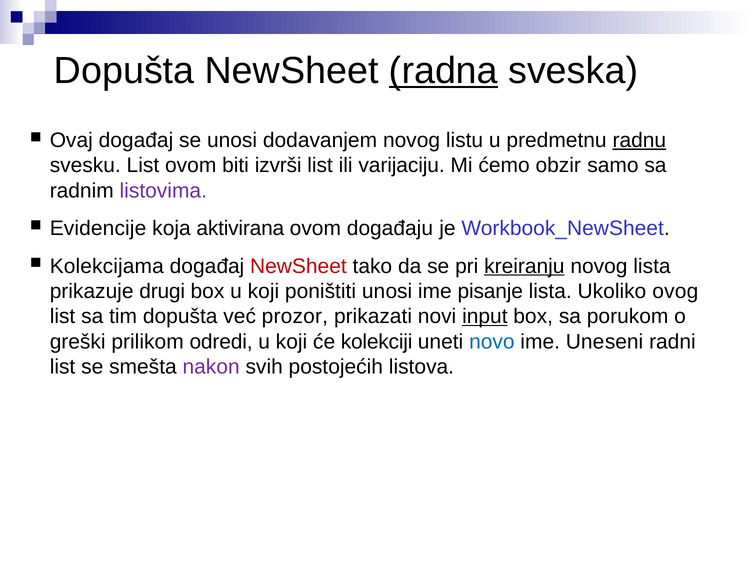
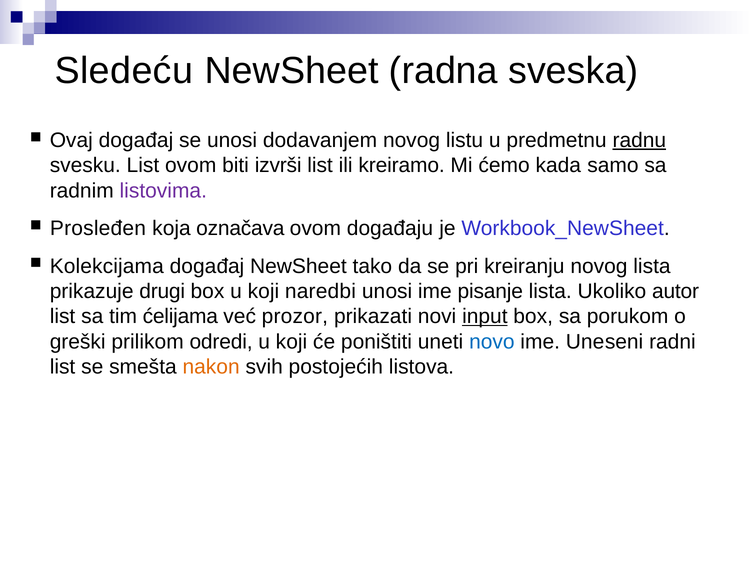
Dopušta: Dopušta -> Sledeću (124, 71)
radna underline: present -> none (443, 71)
varijaciju: varijaciju -> kreiramo (402, 165)
obzir: obzir -> kada (558, 165)
Evidencije: Evidencije -> Prosleđen (98, 228)
aktivirana: aktivirana -> označava (240, 228)
NewSheet colour: red -> black (298, 266)
kreiranju underline: present -> none (524, 266)
poništiti: poništiti -> naredbi (320, 291)
ovog: ovog -> autor (676, 291)
tim dopušta: dopušta -> ćelijama (180, 316)
kolekciji: kolekciji -> poništiti (376, 341)
nakon colour: purple -> orange (211, 366)
